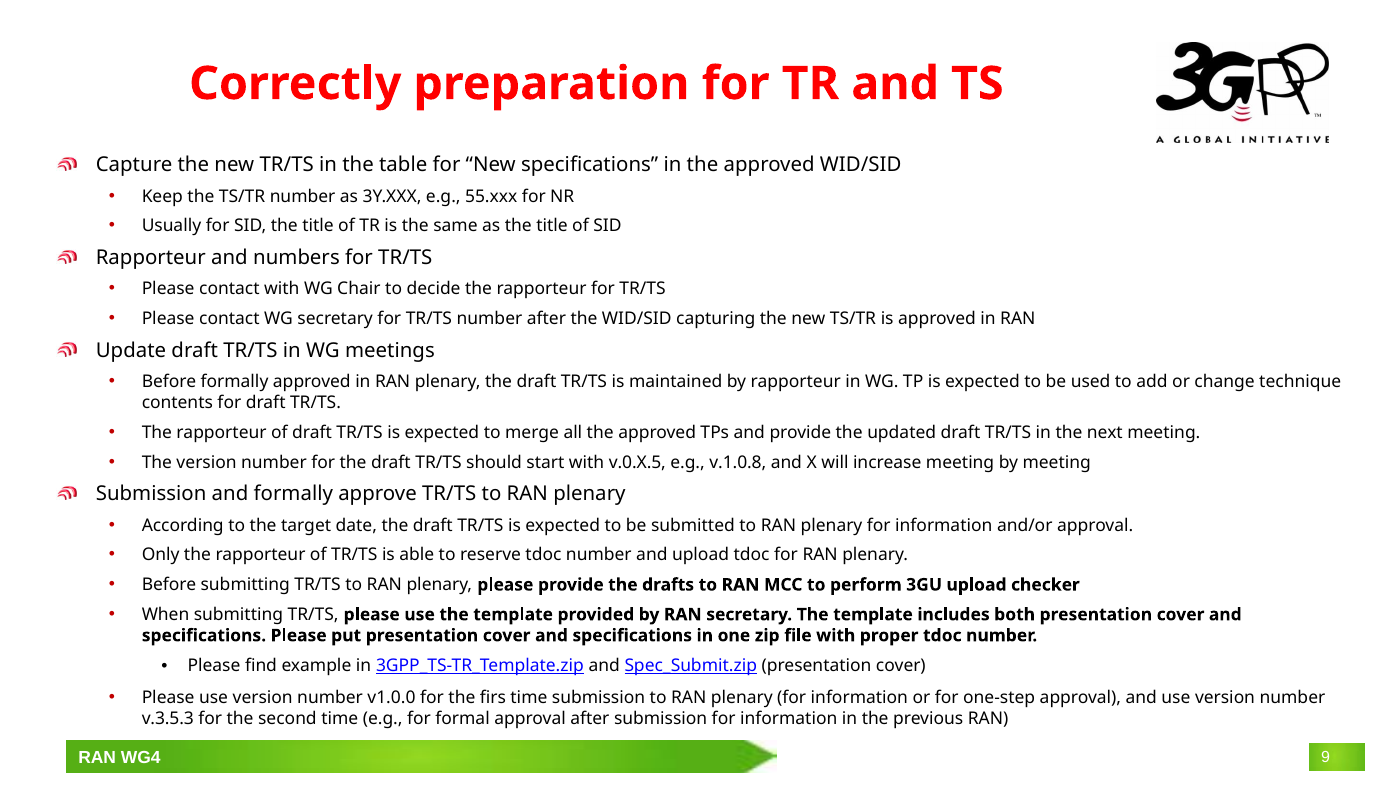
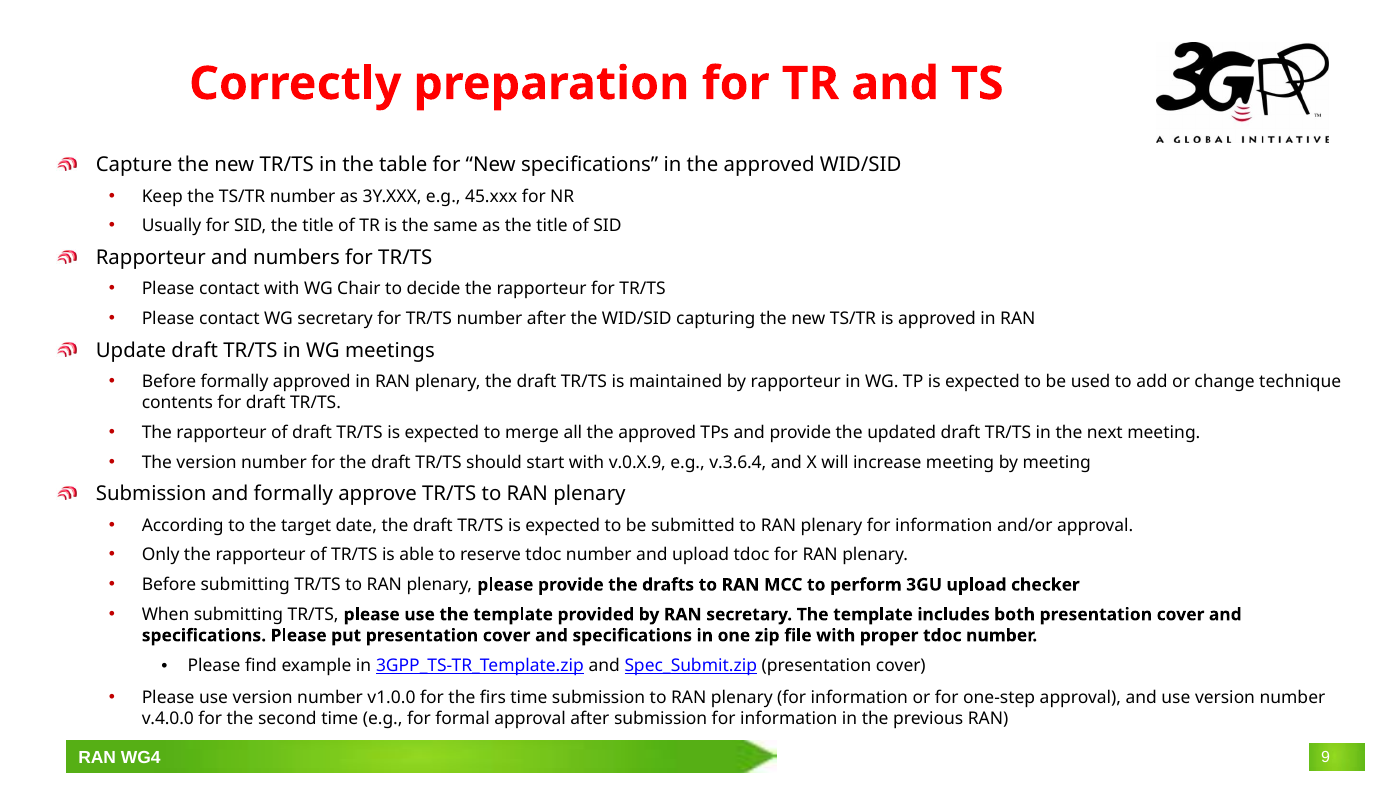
55.xxx: 55.xxx -> 45.xxx (491, 196)
v.0.X.5: v.0.X.5 -> v.0.X.9 (637, 462)
v.1.0.8: v.1.0.8 -> v.3.6.4 (738, 462)
v.3.5.3: v.3.5.3 -> v.4.0.0 (168, 718)
